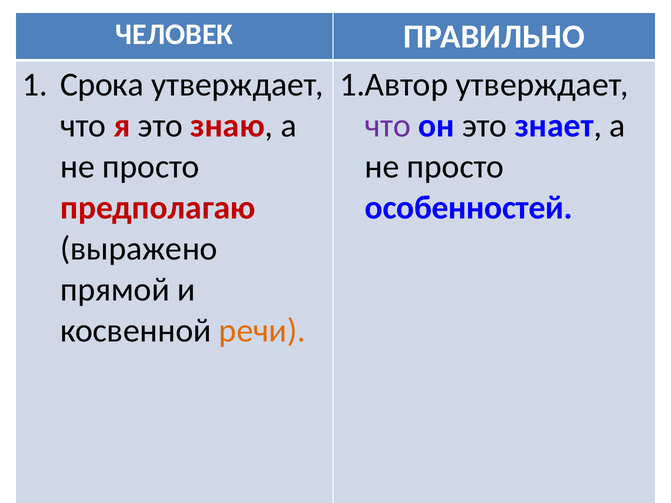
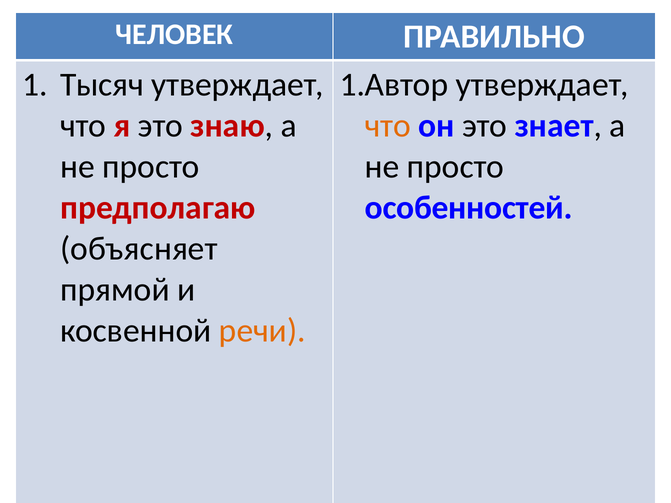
Срока: Срока -> Тысяч (102, 85)
что colour: purple -> orange (388, 126)
выражено: выражено -> объясняет (139, 249)
